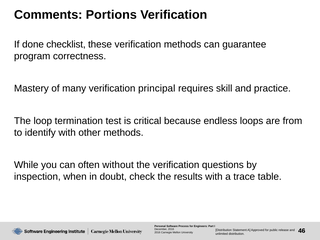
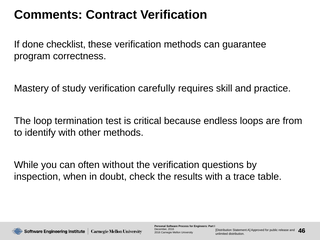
Portions: Portions -> Contract (111, 15)
many: many -> study (74, 88)
principal: principal -> carefully (157, 88)
